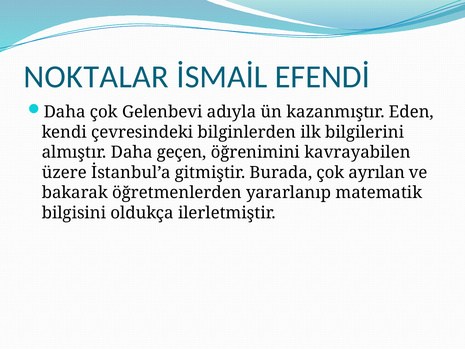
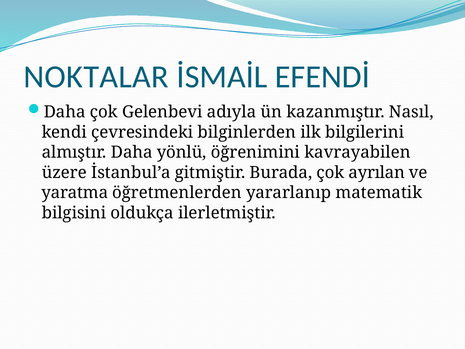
Eden: Eden -> Nasıl (411, 112)
geçen: geçen -> yönlü (182, 152)
bakarak: bakarak -> yaratma (75, 193)
